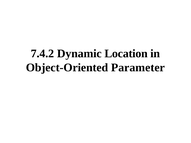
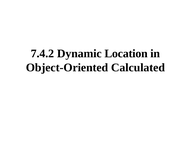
Parameter: Parameter -> Calculated (138, 68)
